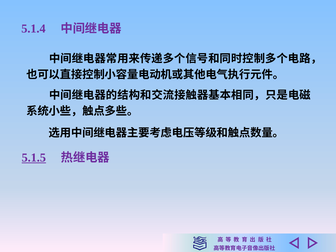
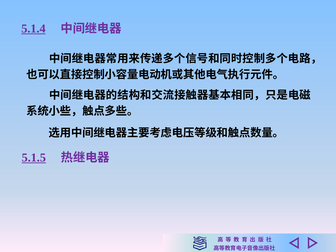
5.1.4 underline: none -> present (33, 29)
